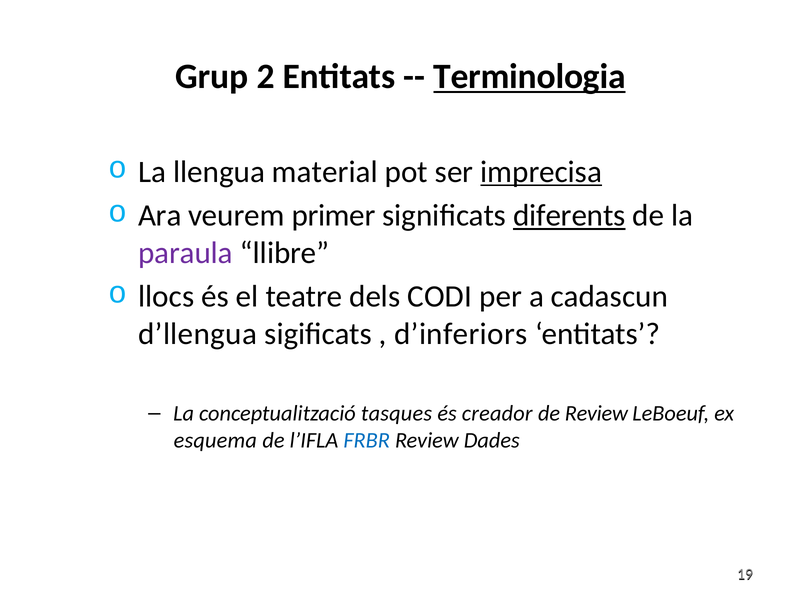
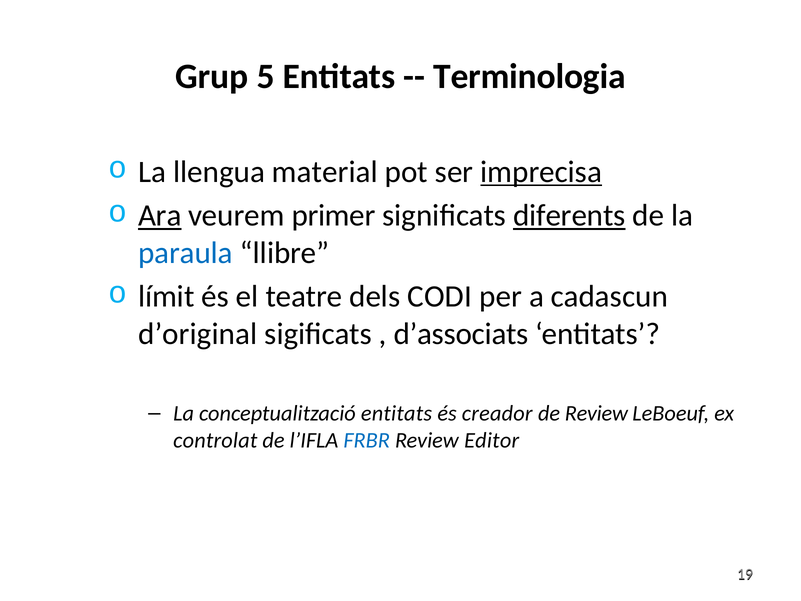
2: 2 -> 5 (266, 77)
Terminologia underline: present -> none (529, 77)
Ara underline: none -> present (160, 215)
paraula colour: purple -> blue (186, 253)
llocs: llocs -> límit (166, 296)
d’llengua: d’llengua -> d’original (198, 334)
d’inferiors: d’inferiors -> d’associats (461, 334)
conceptualització tasques: tasques -> entitats (397, 413)
esquema: esquema -> controlat (215, 440)
Dades: Dades -> Editor (492, 440)
